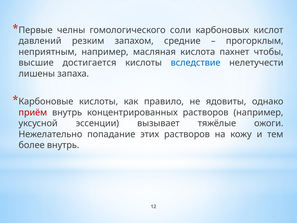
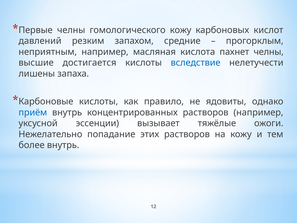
гомологического соли: соли -> кожу (181, 30)
пахнет чтобы: чтобы -> челны (269, 52)
приём colour: red -> blue (33, 112)
